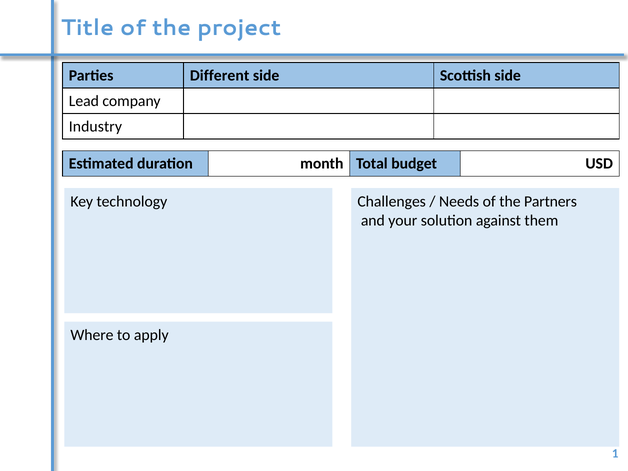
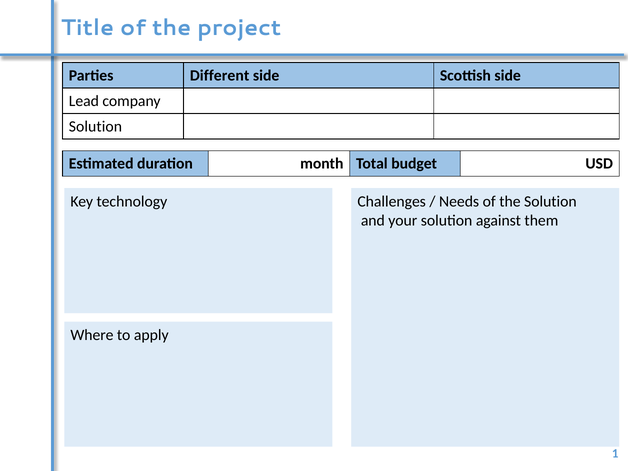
Industry: Industry -> Solution (95, 126)
the Partners: Partners -> Solution (550, 202)
